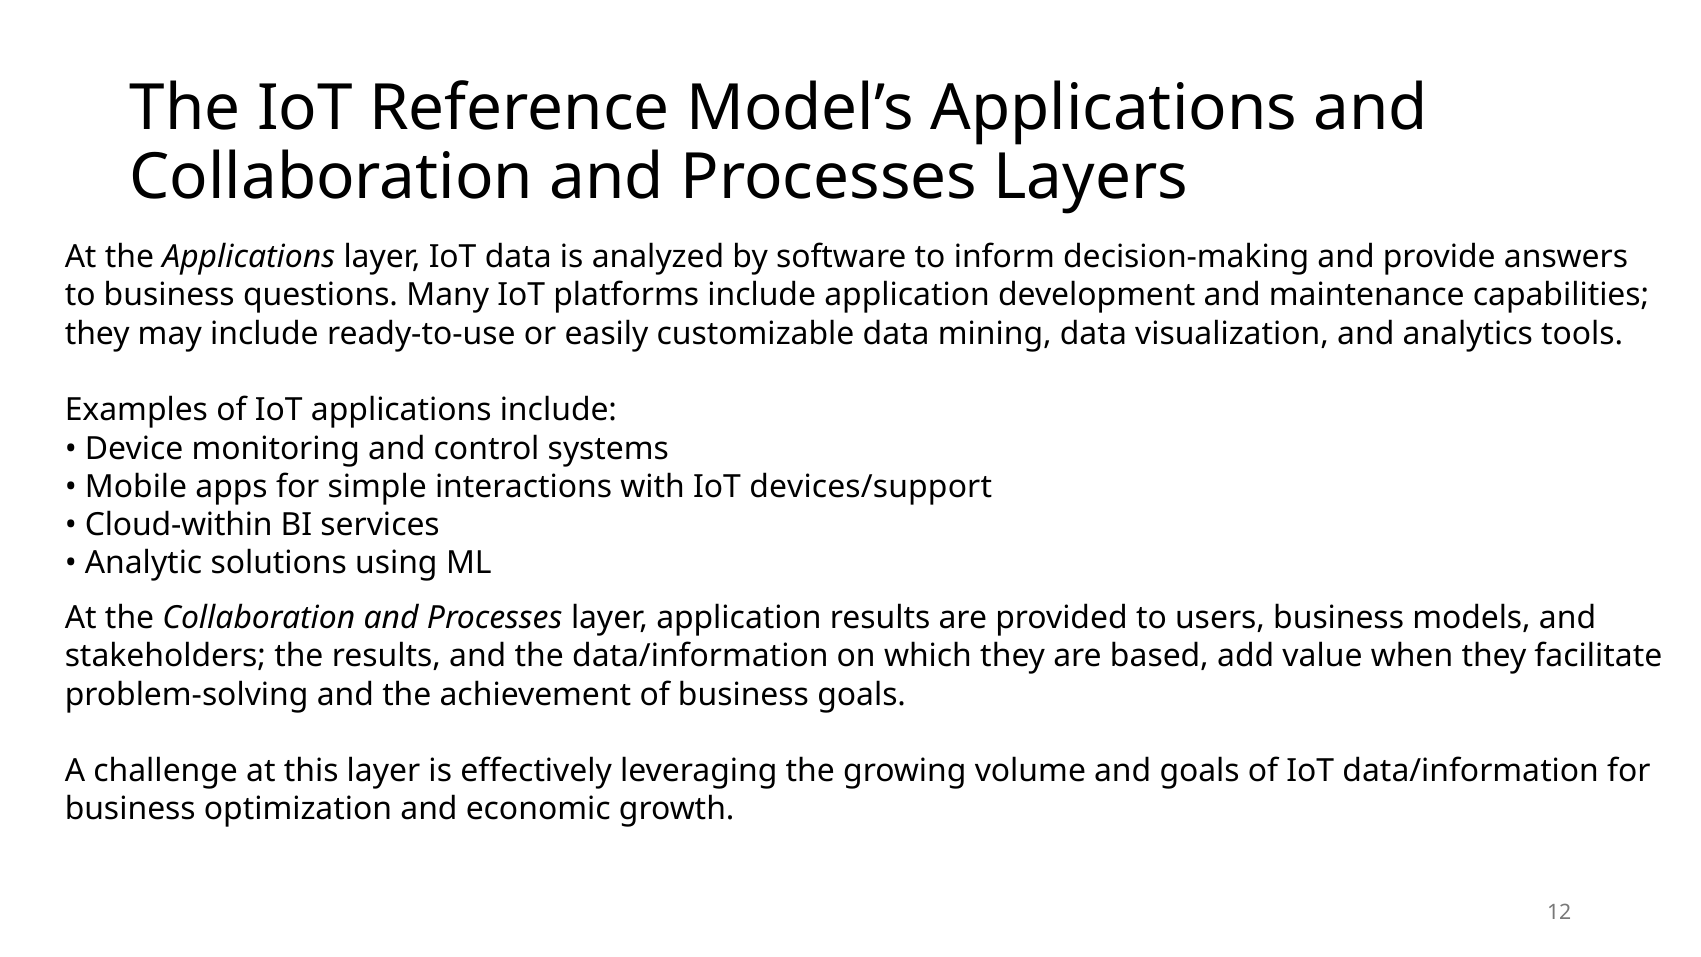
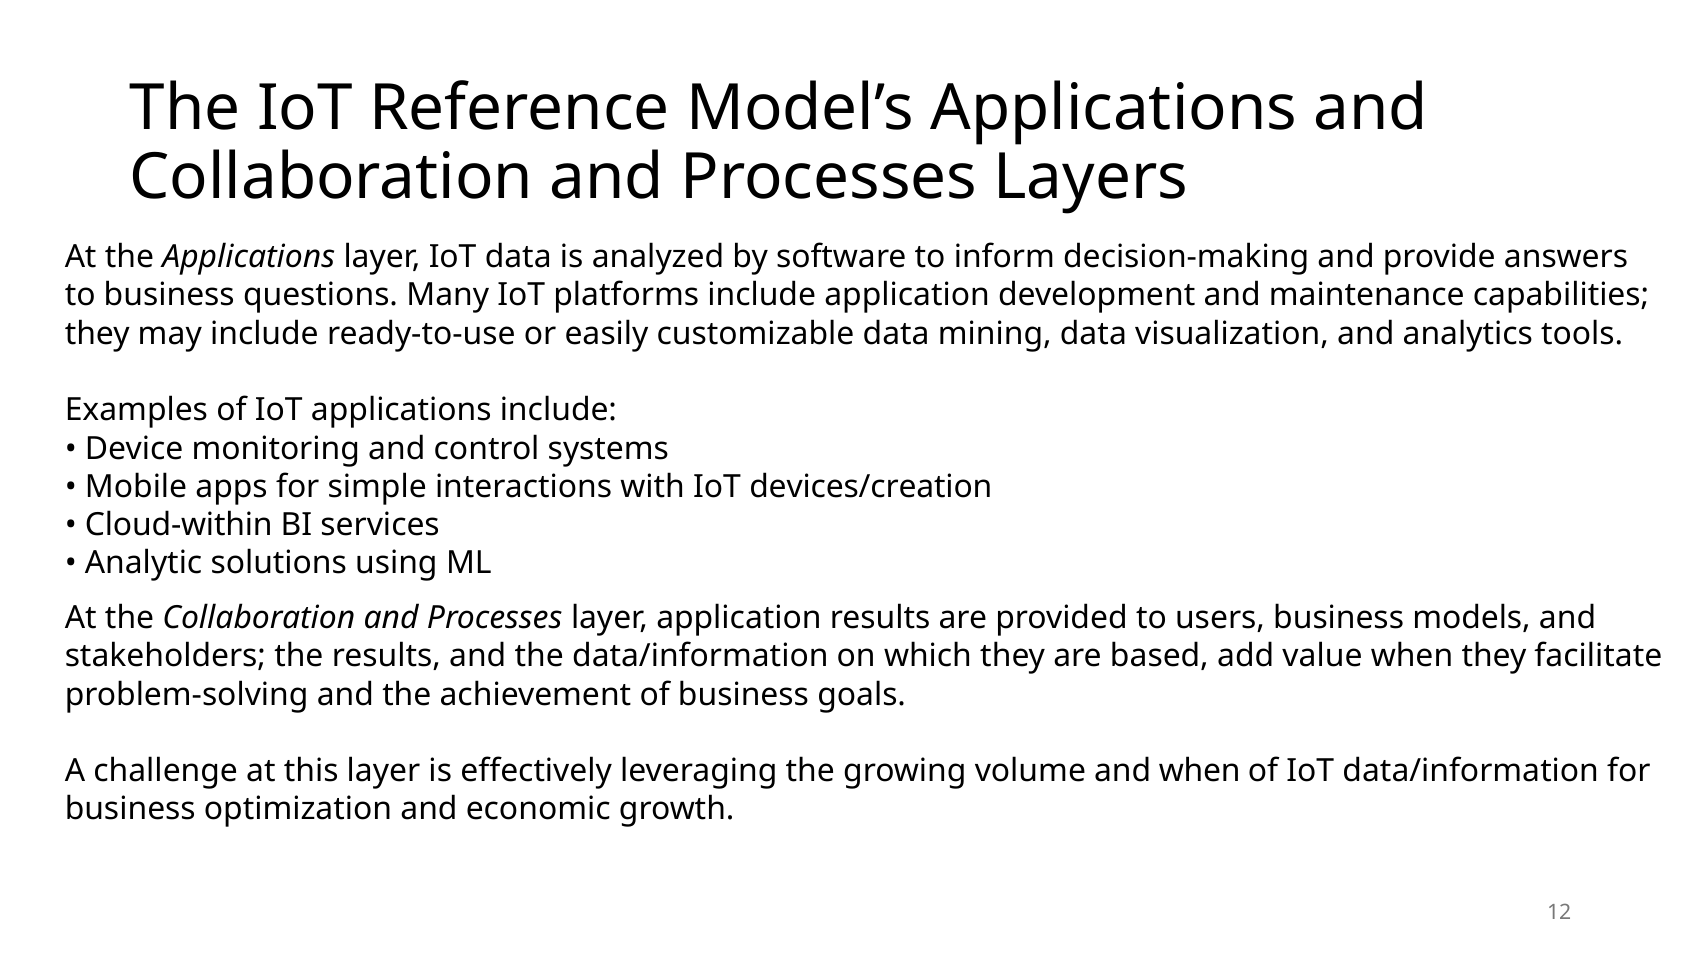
devices/support: devices/support -> devices/creation (871, 487)
and goals: goals -> when (1200, 771)
